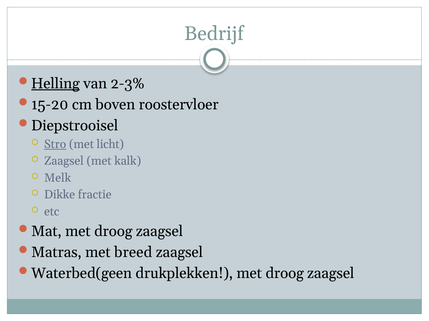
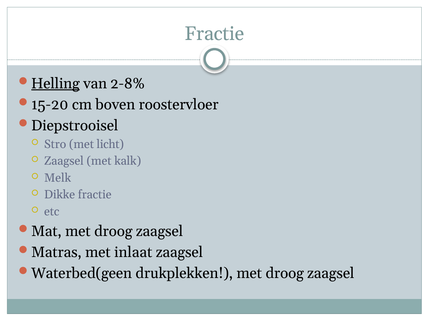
Bedrijf: Bedrijf -> Fractie (214, 34)
2-3%: 2-3% -> 2-8% (128, 84)
Stro underline: present -> none (55, 144)
breed: breed -> inlaat (133, 253)
